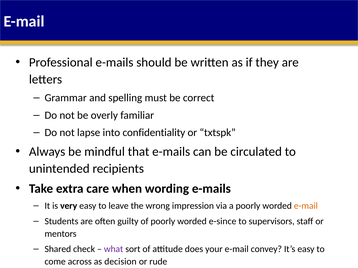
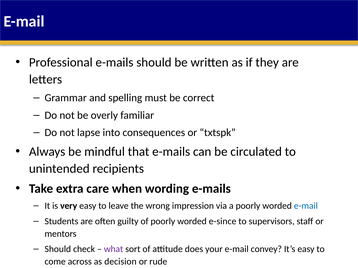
confidentiality: confidentiality -> consequences (154, 133)
e-mail colour: orange -> blue (306, 206)
Shared: Shared -> Should (58, 250)
